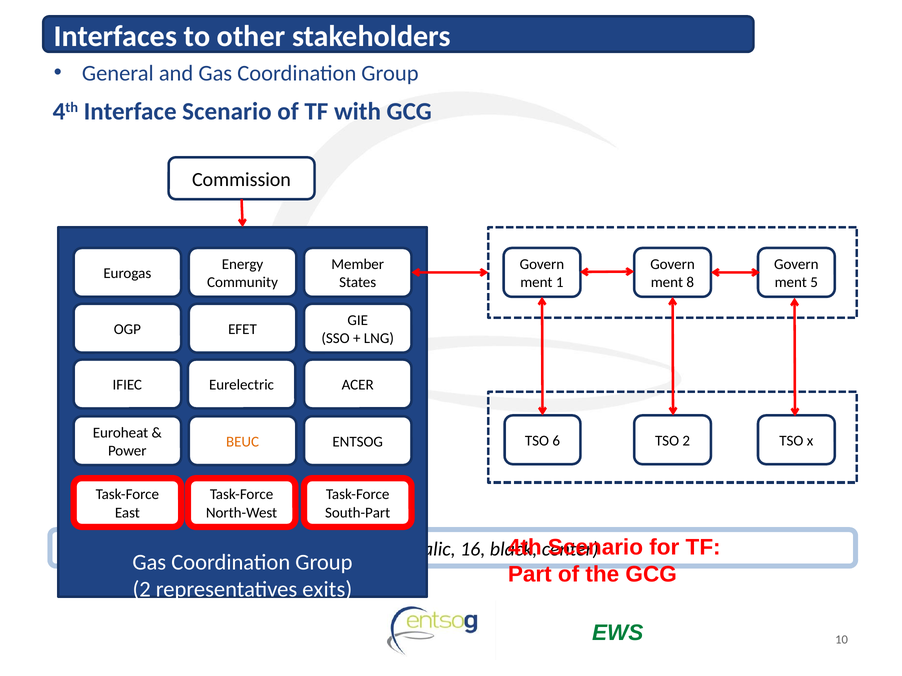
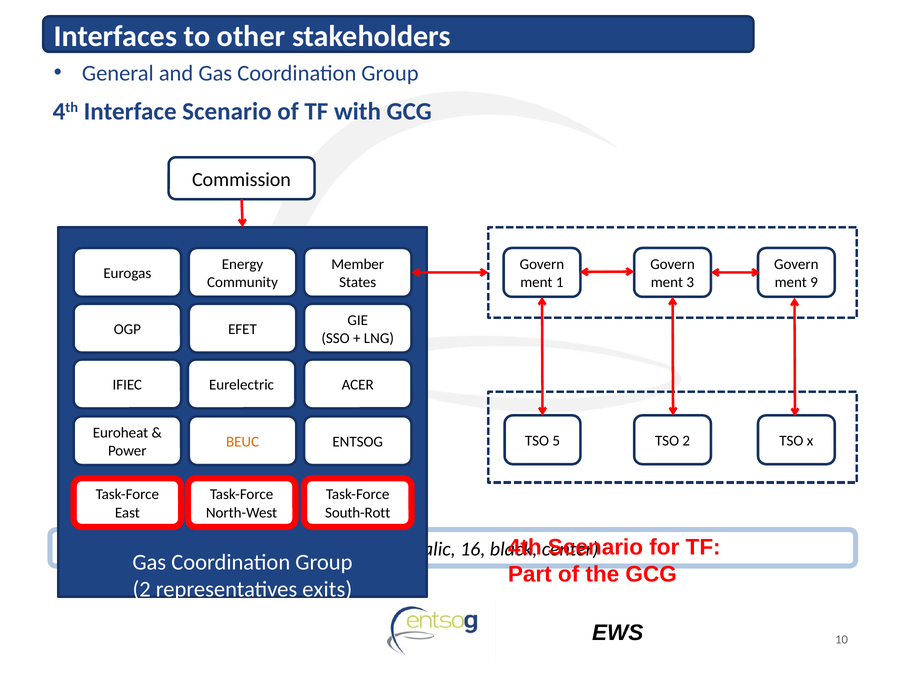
8: 8 -> 3 (690, 283)
5: 5 -> 9 (814, 283)
6: 6 -> 5 (556, 441)
South-Part: South-Part -> South-Rott (358, 513)
EWS colour: green -> black (618, 633)
